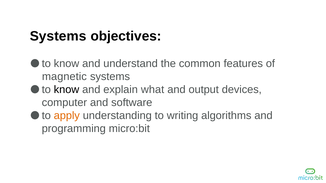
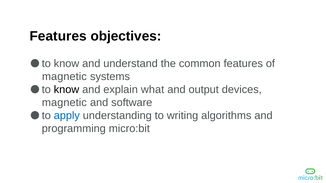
Systems: Systems -> Features (58, 36)
computer: computer -> magnetic (64, 103)
apply colour: orange -> blue (67, 116)
